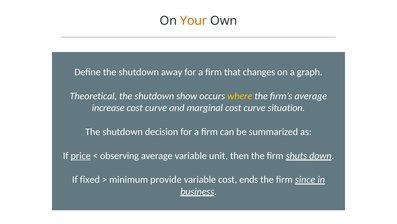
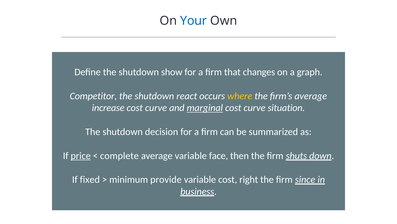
Your colour: orange -> blue (194, 21)
away: away -> show (172, 72)
Theoretical: Theoretical -> Competitor (93, 96)
show: show -> react (187, 96)
marginal underline: none -> present (205, 108)
observing: observing -> complete (119, 155)
unit: unit -> face (219, 155)
ends: ends -> right (249, 179)
